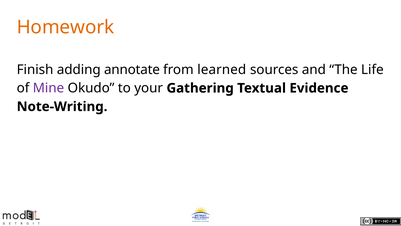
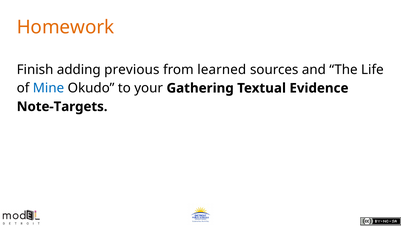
annotate: annotate -> previous (132, 70)
Mine colour: purple -> blue (48, 88)
Note-Writing: Note-Writing -> Note-Targets (62, 106)
